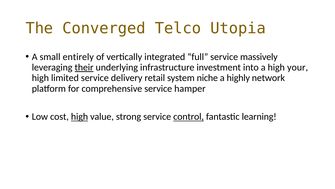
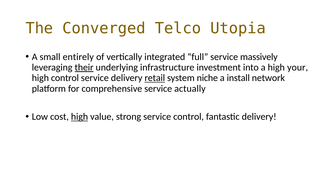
high limited: limited -> control (65, 78)
retail underline: none -> present (155, 78)
highly: highly -> install (238, 78)
hamper: hamper -> actually (190, 88)
control underline: present -> none (189, 116)
fantastic learning: learning -> delivery (259, 116)
